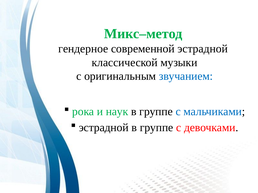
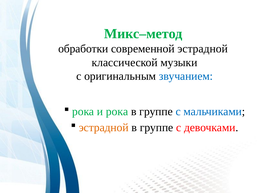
гендерное: гендерное -> обработки (83, 49)
и наук: наук -> рока (117, 112)
эстрадной colour: black -> orange (104, 128)
